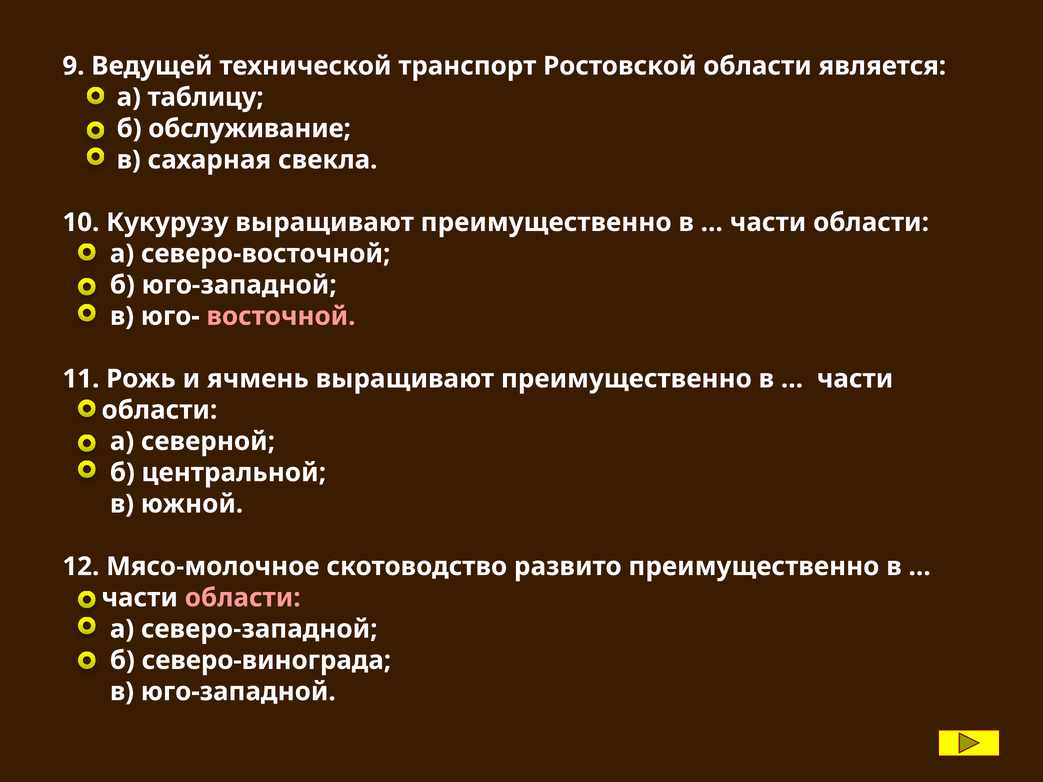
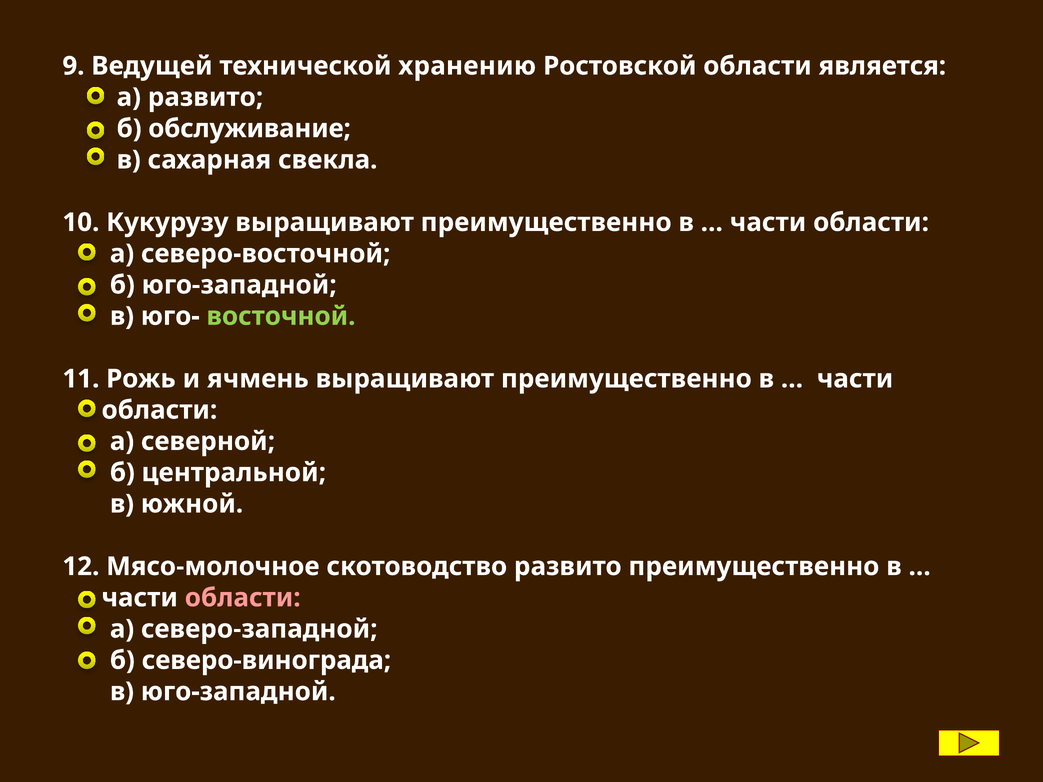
транспорт: транспорт -> хранению (467, 66)
а таблицу: таблицу -> развито (205, 97)
восточной colour: pink -> light green (281, 316)
